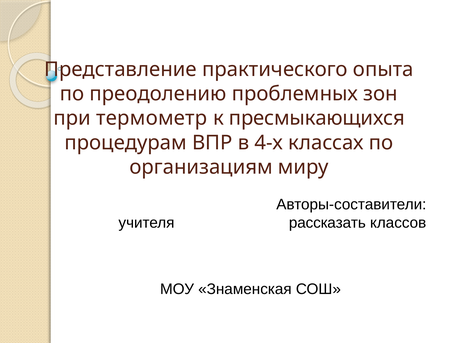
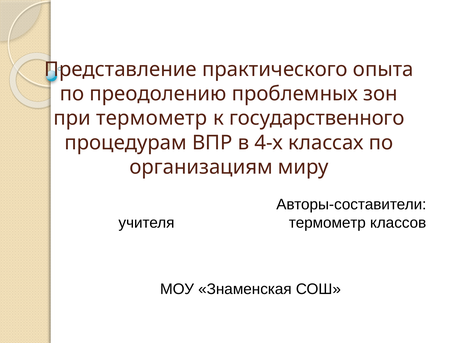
пресмыкающихся: пресмыкающихся -> государственного (317, 118)
учителя рассказать: рассказать -> термометр (327, 223)
